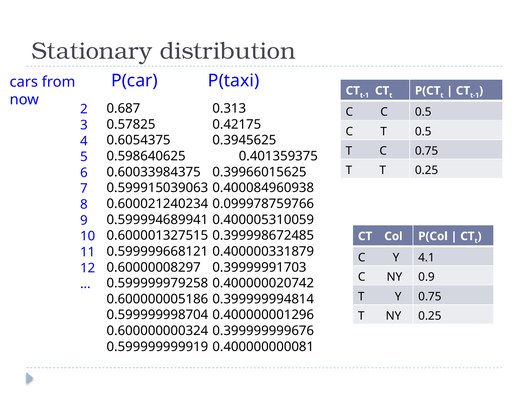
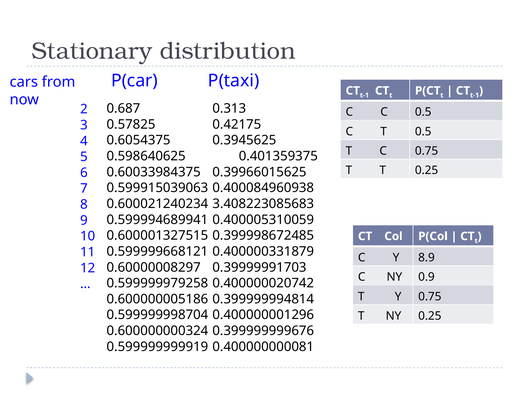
0.099978759766: 0.099978759766 -> 3.408223085683 (263, 204)
4.1: 4.1 -> 8.9 (426, 257)
